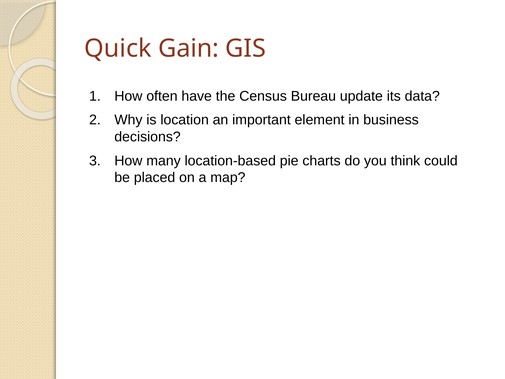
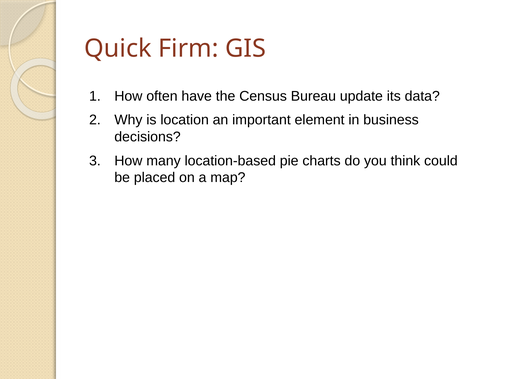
Gain: Gain -> Firm (188, 48)
